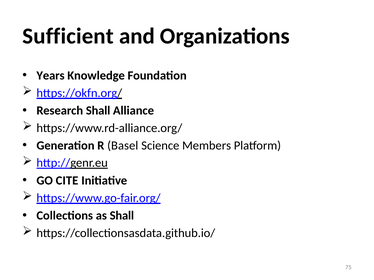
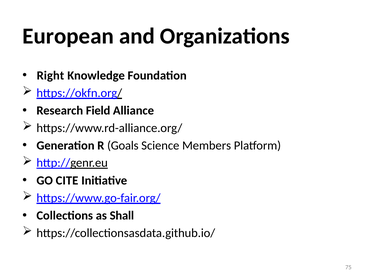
Sufficient: Sufficient -> European (68, 36)
Years: Years -> Right (50, 76)
Research Shall: Shall -> Field (98, 111)
Basel: Basel -> Goals (123, 146)
